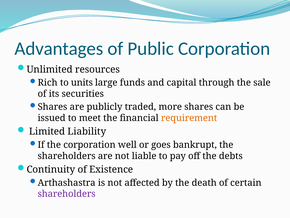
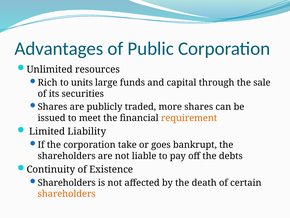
well: well -> take (127, 145)
Arthashastra: Arthashastra -> Shareholders (67, 182)
shareholders colour: purple -> orange (67, 193)
